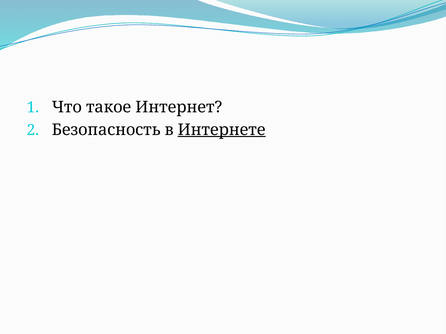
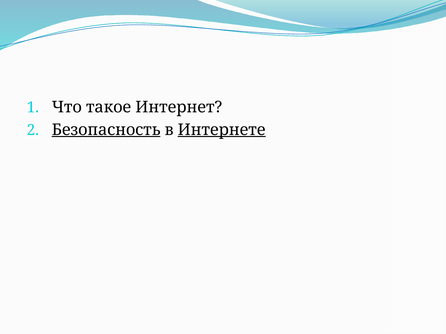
Безопасность underline: none -> present (106, 130)
